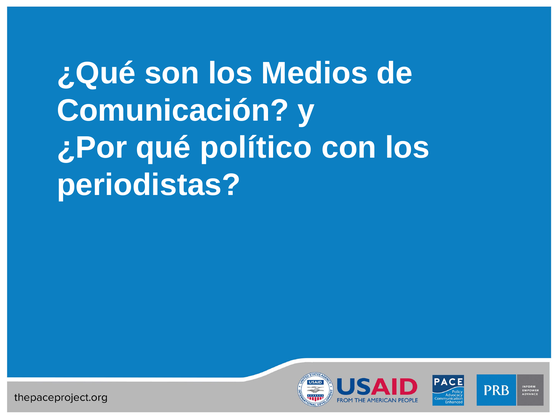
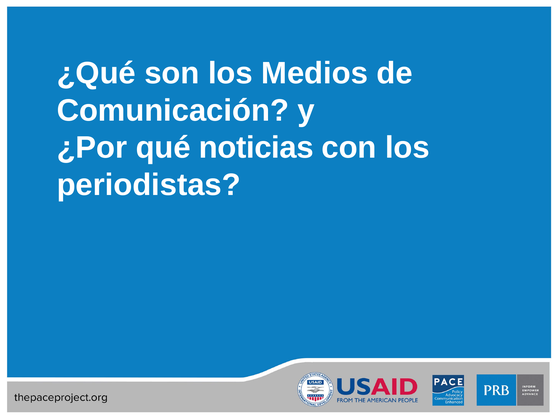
político: político -> noticias (256, 148)
